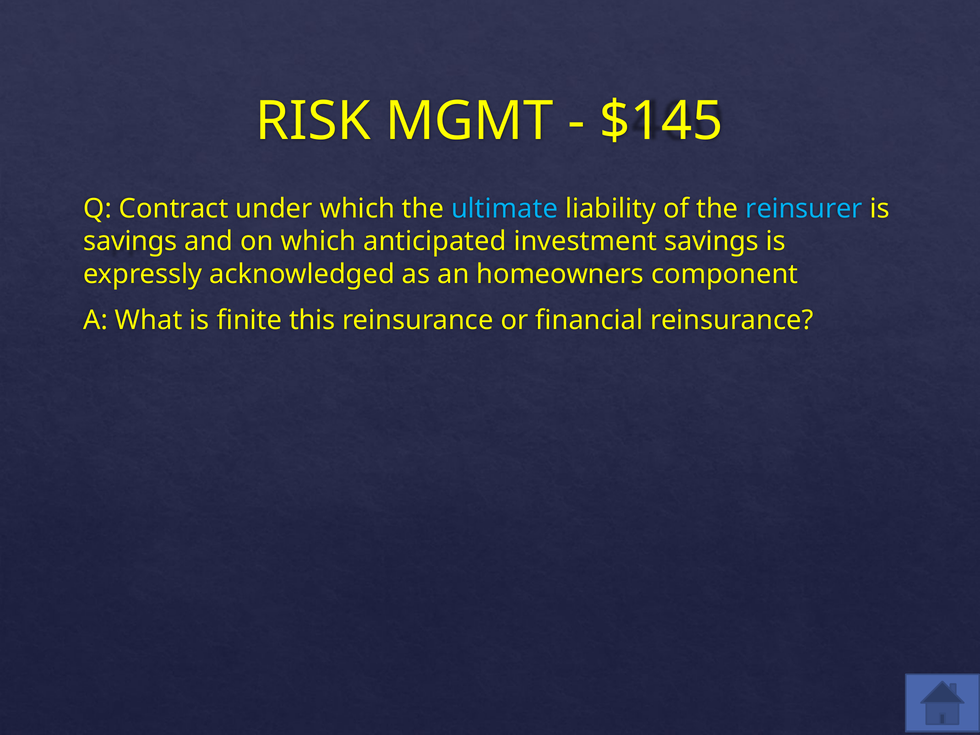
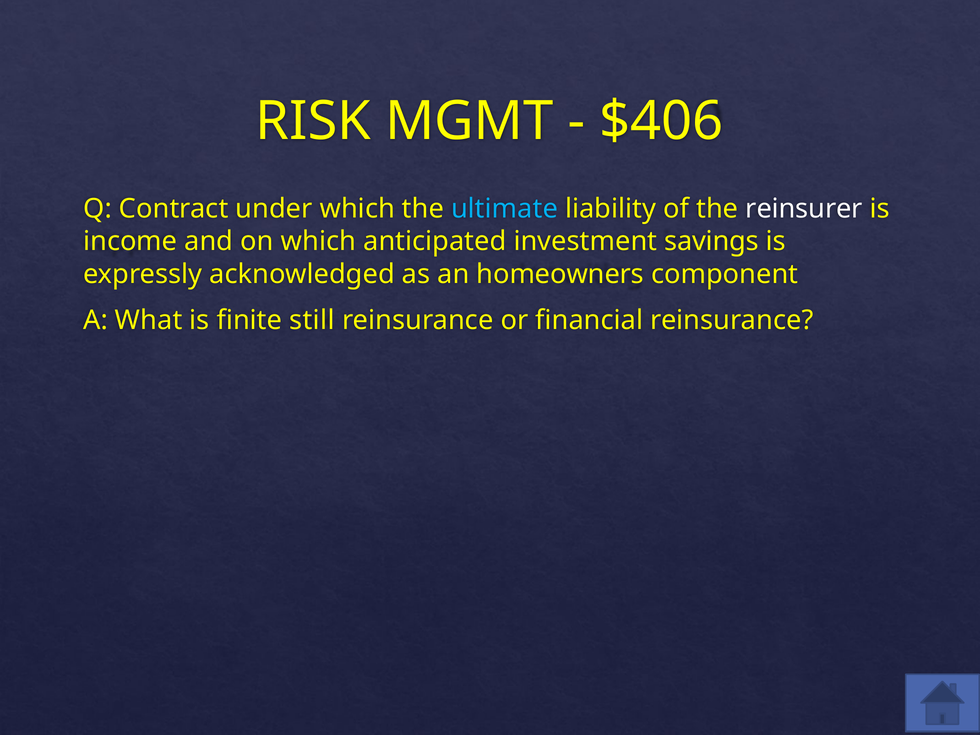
$145: $145 -> $406 (661, 121)
reinsurer colour: light blue -> white (804, 209)
savings: savings -> income (130, 241)
this: this -> still (312, 320)
